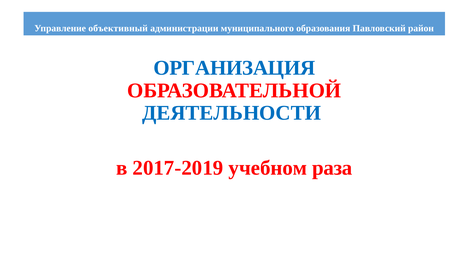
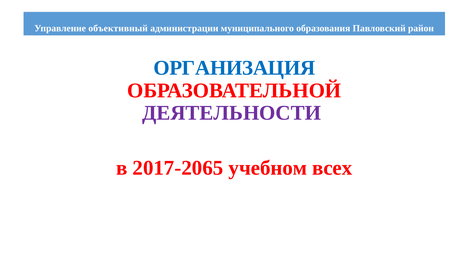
ДЕЯТЕЛЬНОСТИ colour: blue -> purple (232, 113)
2017-2019: 2017-2019 -> 2017-2065 (178, 168)
раза: раза -> всех (332, 168)
